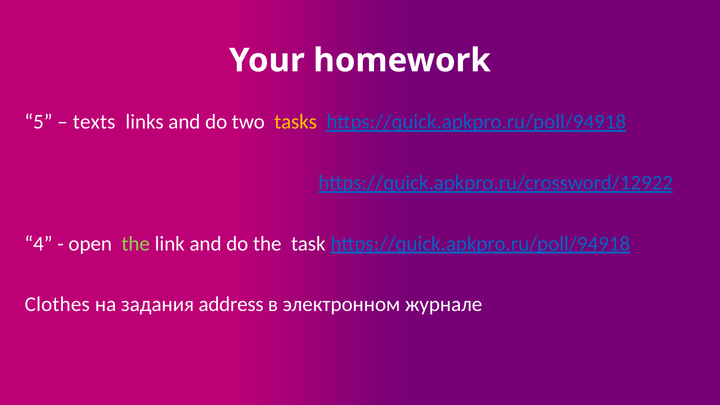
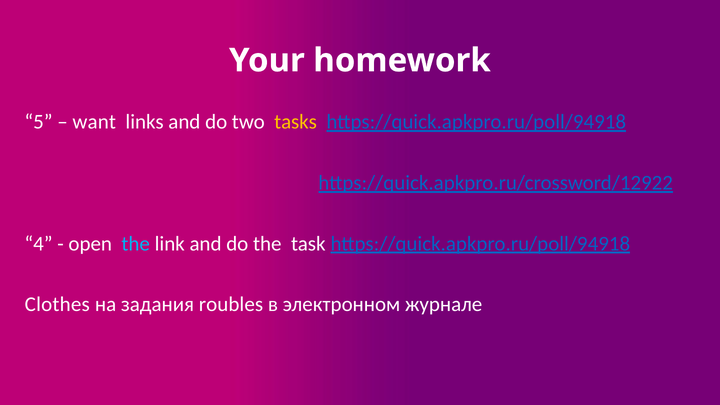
texts: texts -> want (94, 122)
the colour: light green -> light blue (136, 244)
address: address -> roubles (231, 304)
